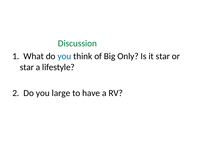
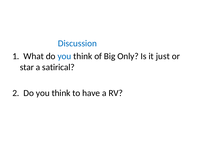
Discussion colour: green -> blue (77, 43)
it star: star -> just (163, 56)
lifestyle: lifestyle -> satirical (58, 67)
2 Do you large: large -> think (61, 93)
